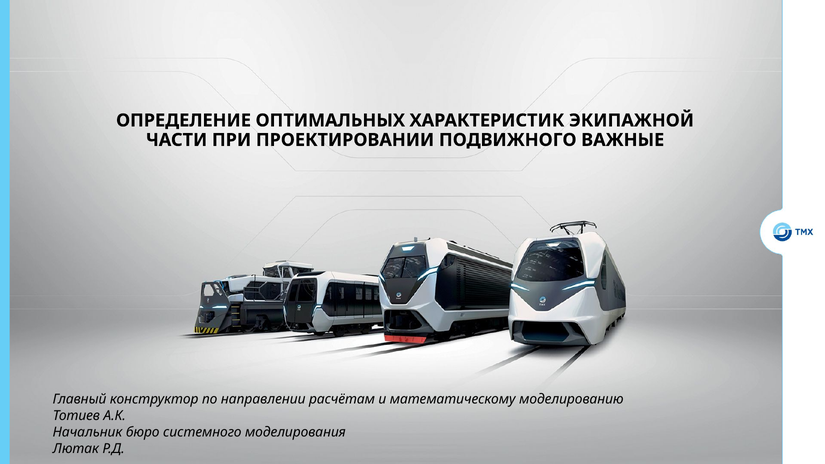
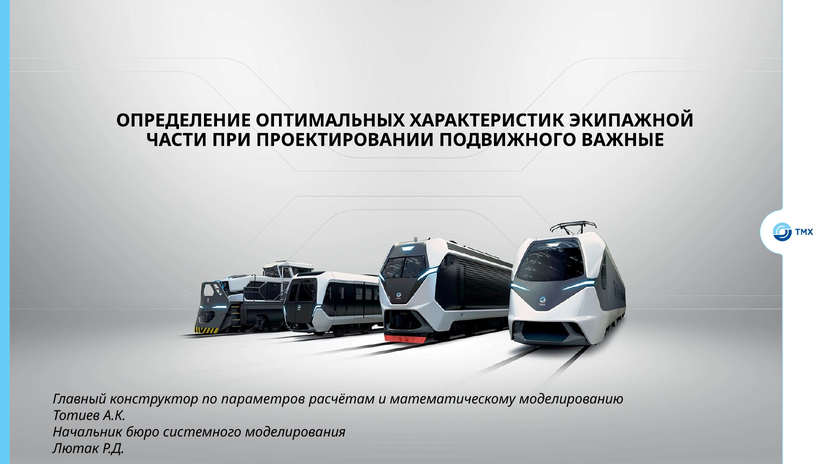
направлении: направлении -> параметров (263, 399)
